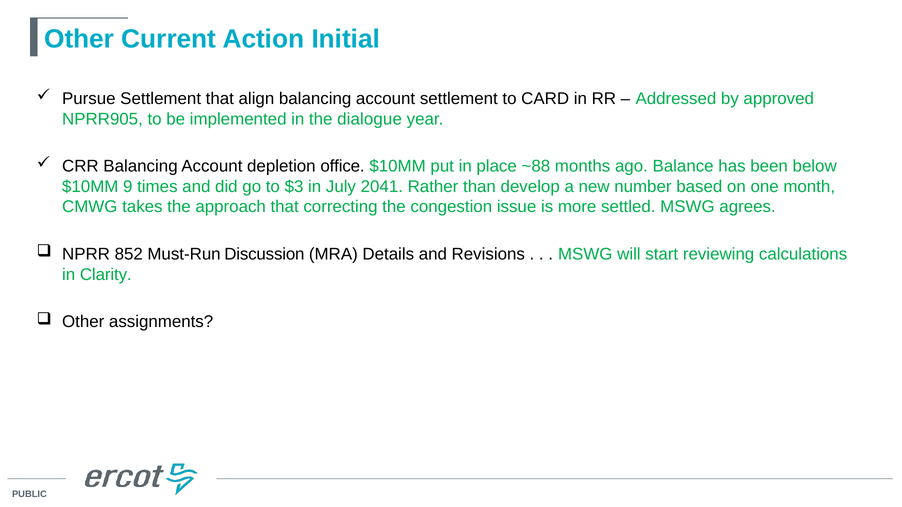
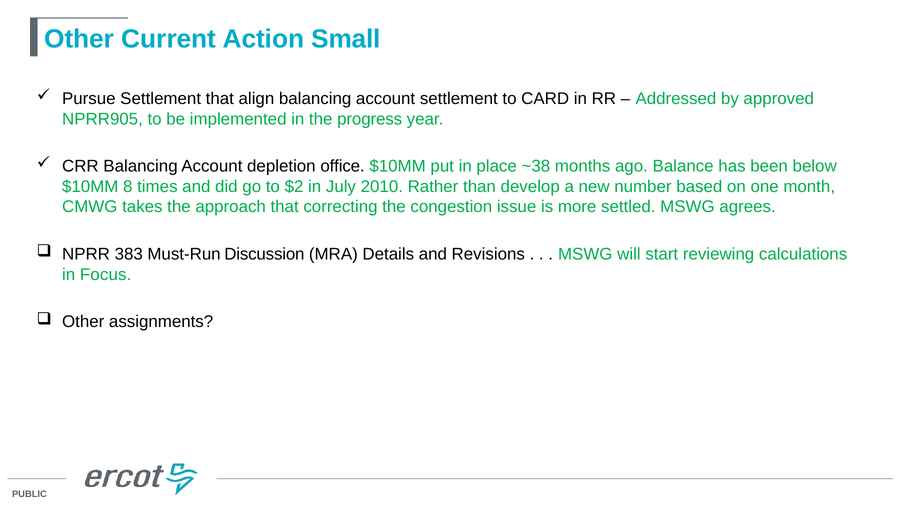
Initial: Initial -> Small (346, 39)
dialogue: dialogue -> progress (370, 119)
~88: ~88 -> ~38 (536, 166)
9: 9 -> 8 (128, 187)
$3: $3 -> $2 (294, 187)
2041: 2041 -> 2010 (382, 187)
852: 852 -> 383 (129, 254)
Clarity: Clarity -> Focus (106, 275)
